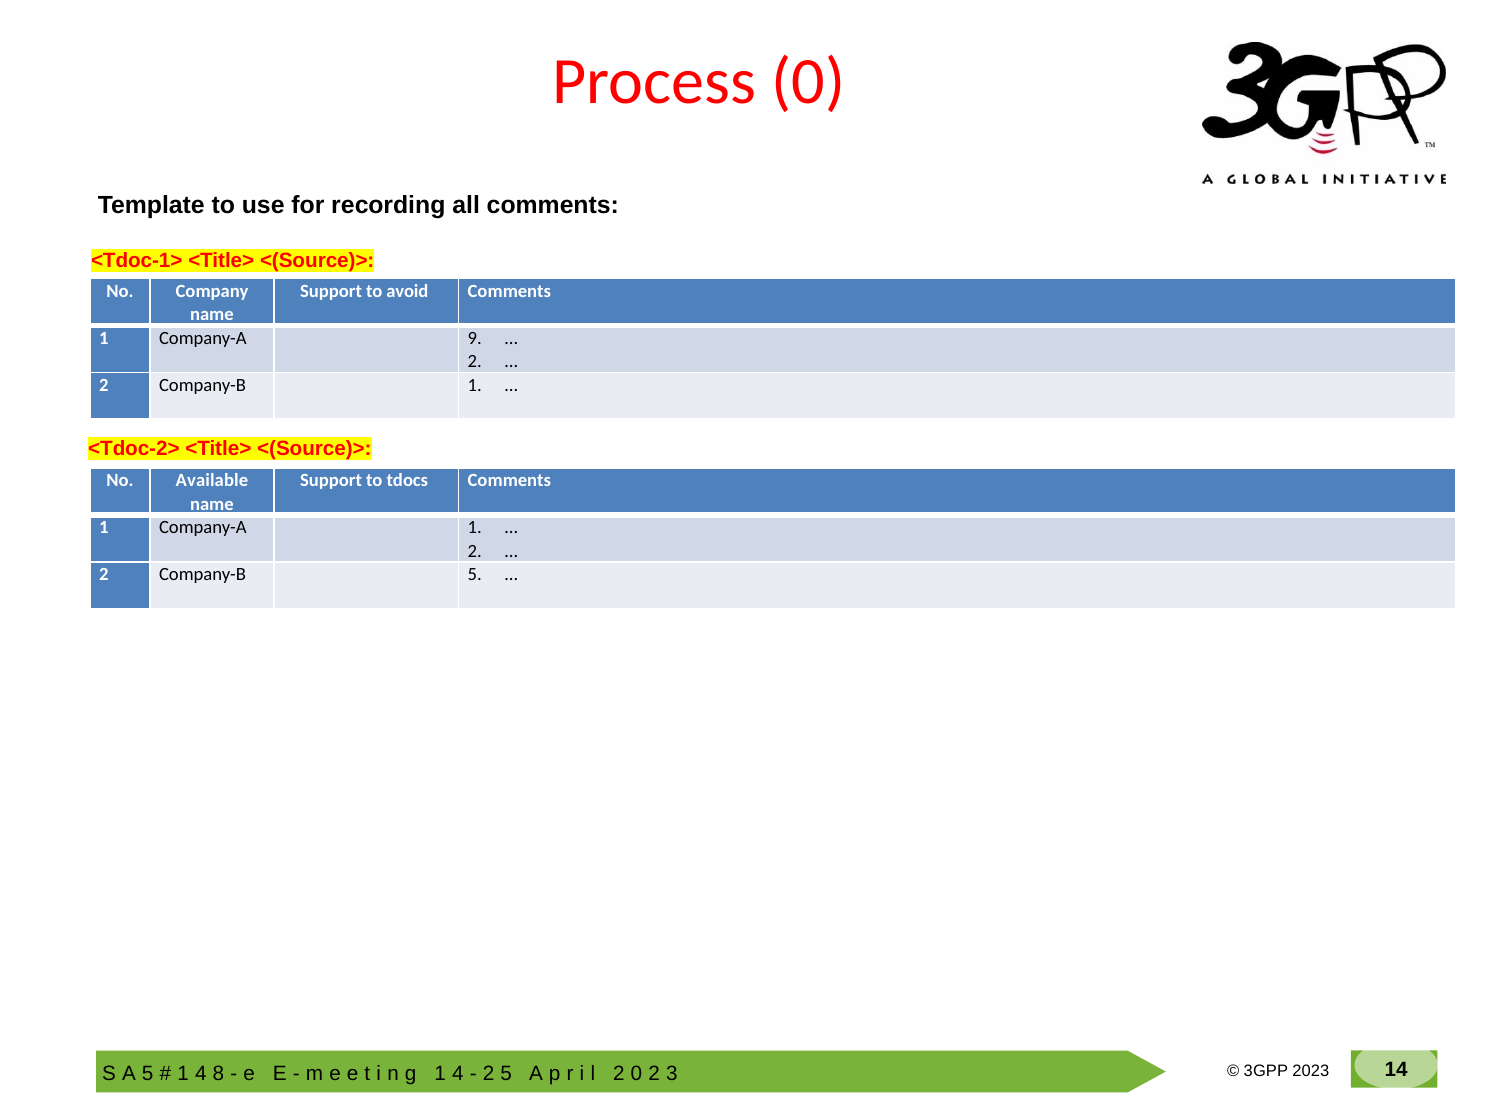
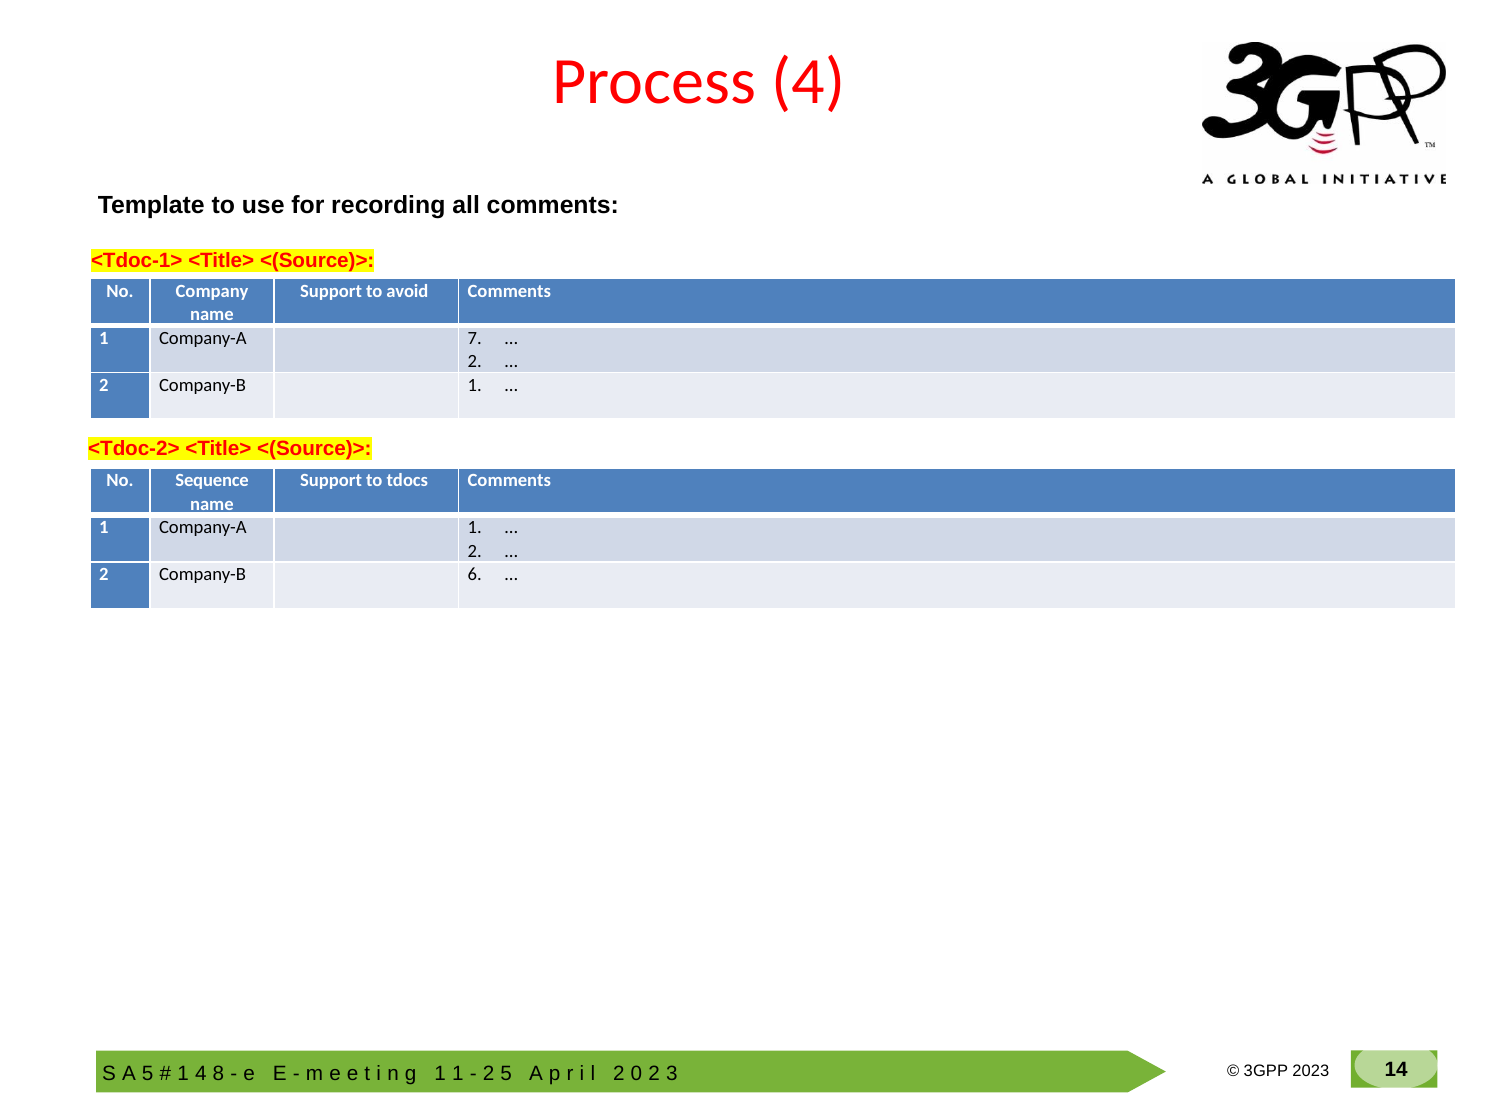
Process 0: 0 -> 4 (808, 82)
9: 9 -> 7 (475, 338)
Available: Available -> Sequence (212, 480)
Company-B 5: 5 -> 6 (475, 574)
4: 4 -> 1 (458, 1074)
